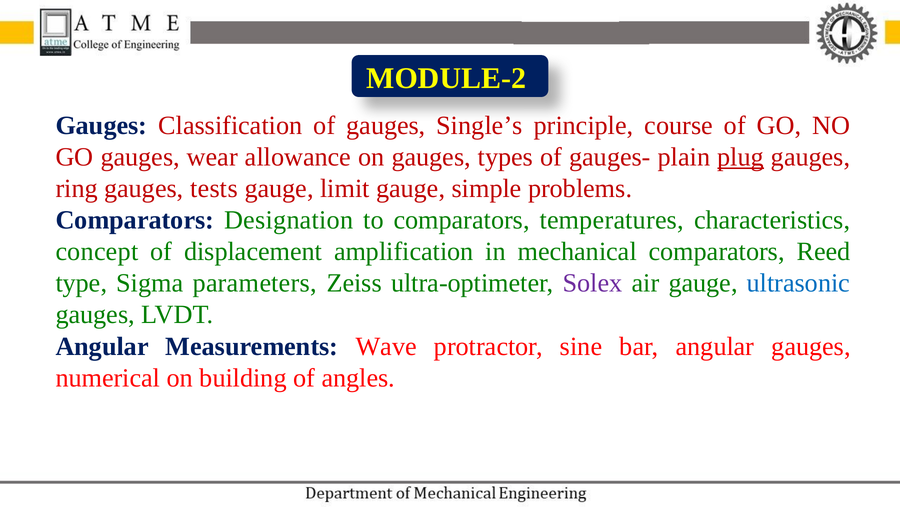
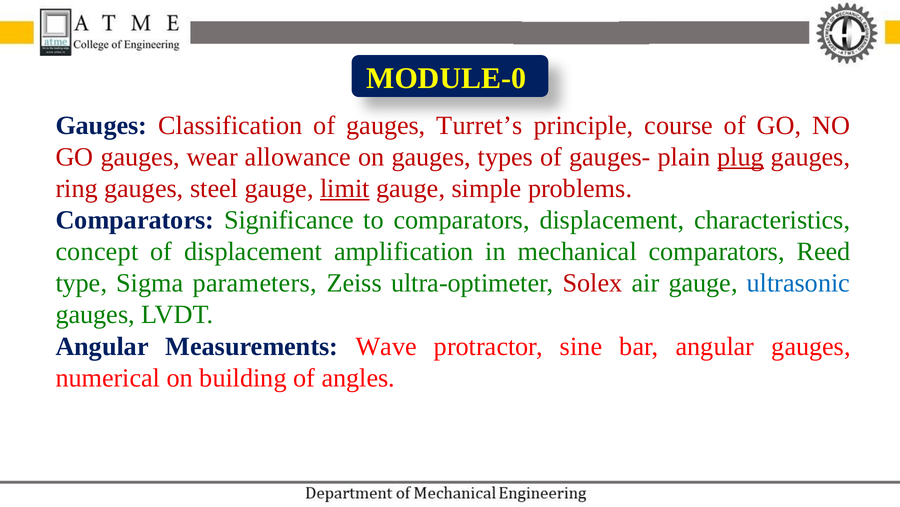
MODULE-2: MODULE-2 -> MODULE-0 (446, 78)
Single’s: Single’s -> Turret’s (479, 125)
tests: tests -> steel (214, 188)
limit underline: none -> present (345, 188)
Designation: Designation -> Significance (289, 220)
comparators temperatures: temperatures -> displacement (612, 220)
Solex colour: purple -> red (593, 283)
